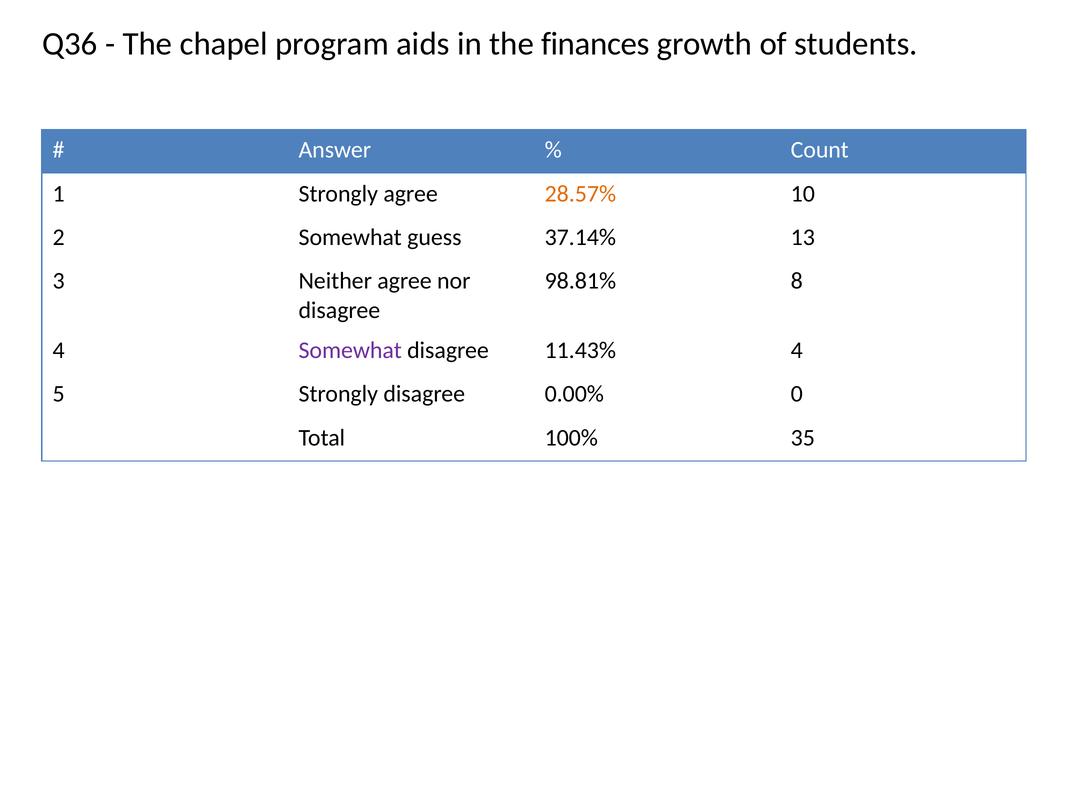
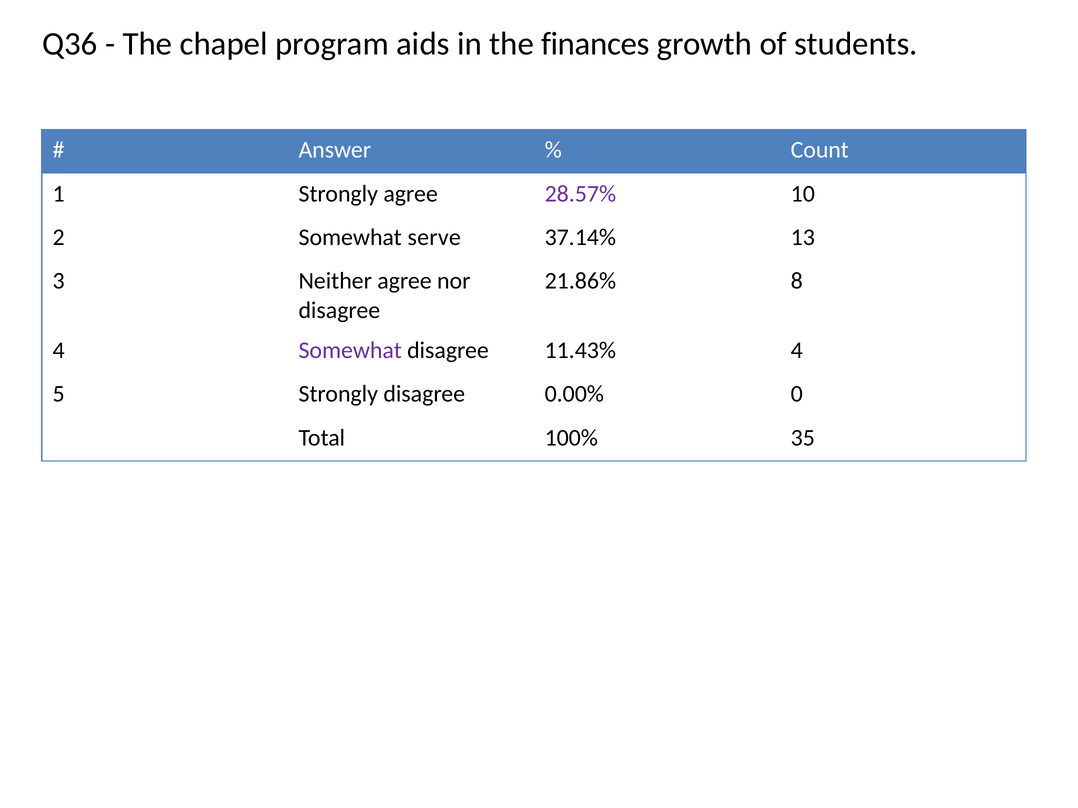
28.57% colour: orange -> purple (580, 194)
guess: guess -> serve (434, 237)
98.81%: 98.81% -> 21.86% (580, 281)
